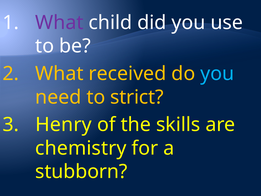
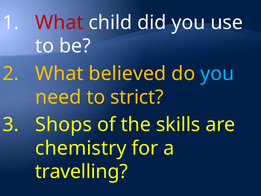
What colour: purple -> red (59, 23)
received: received -> believed (127, 74)
Henry: Henry -> Shops (64, 125)
stubborn: stubborn -> travelling (81, 171)
